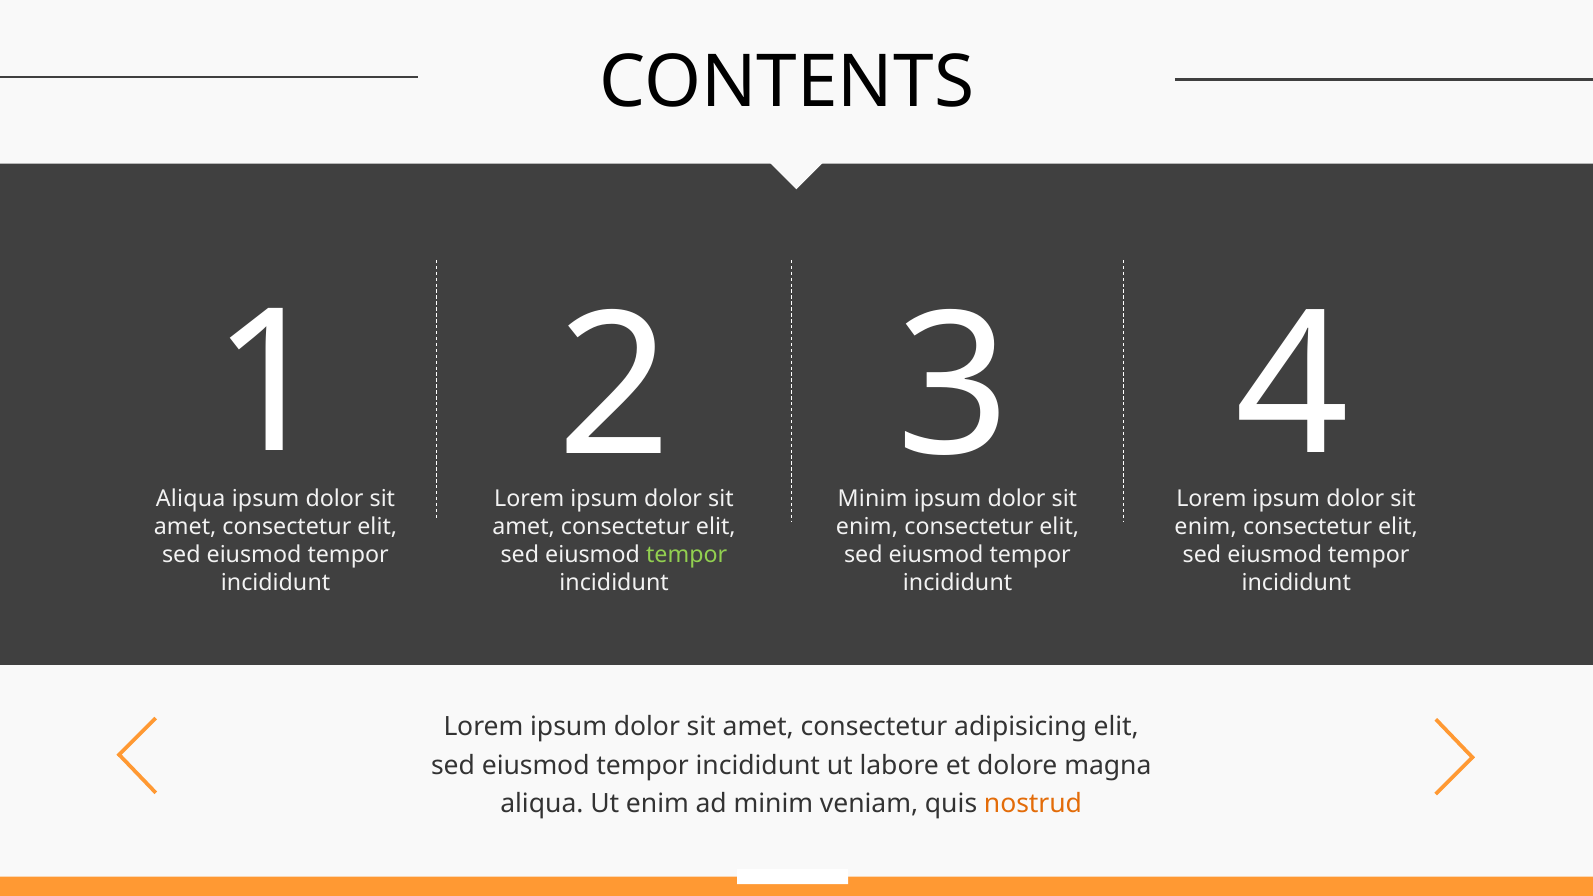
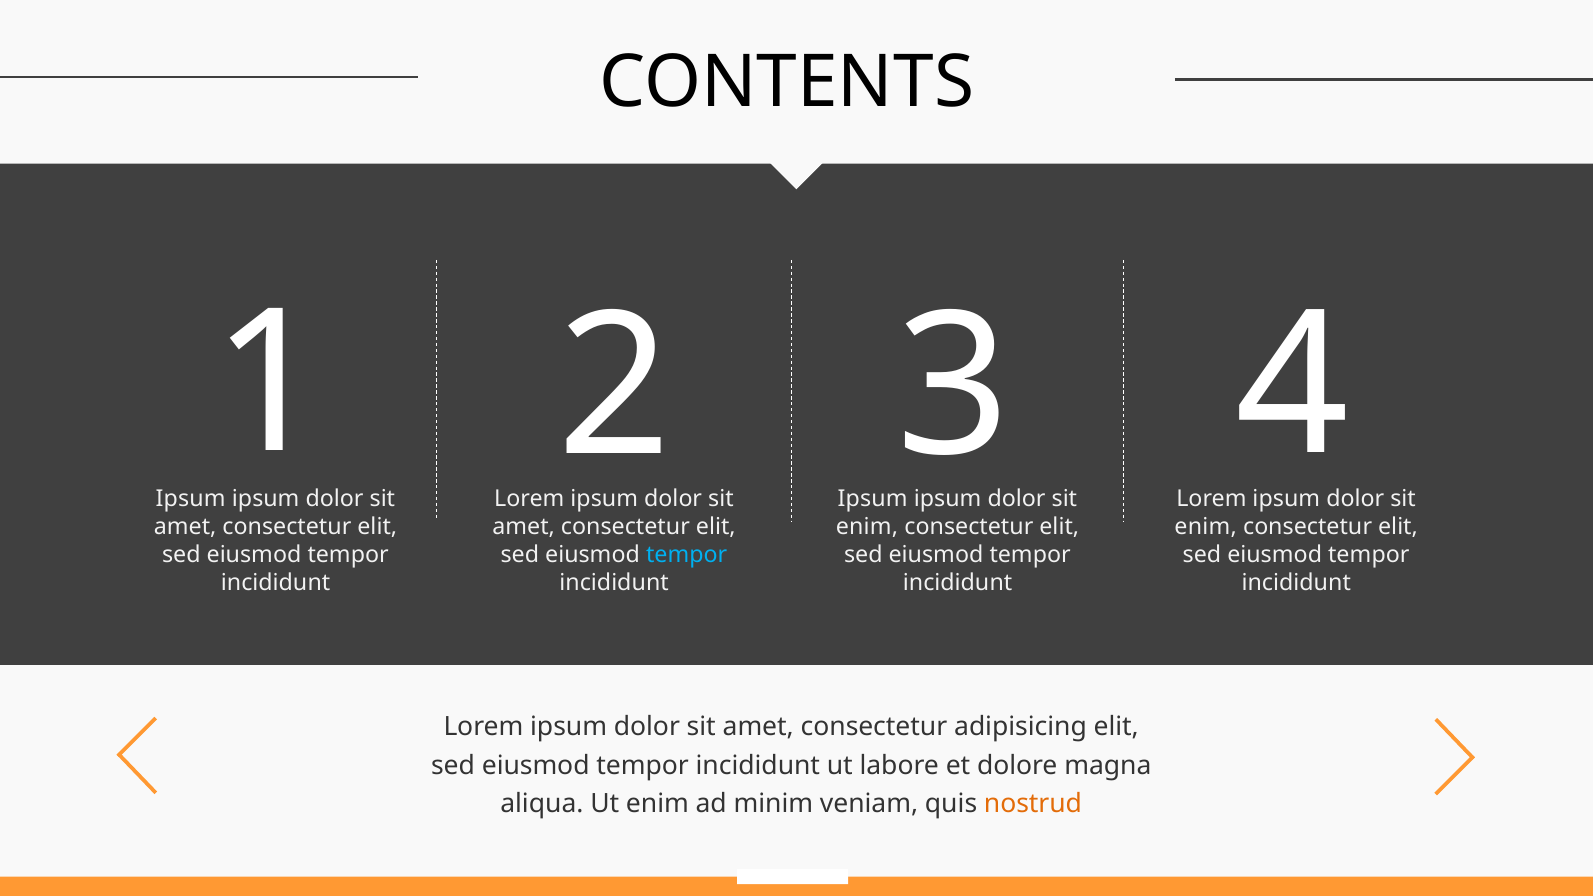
Aliqua: Aliqua -> Ipsum (191, 499)
Minim: Minim -> Ipsum (873, 499)
tempor colour: light green -> light blue (687, 555)
